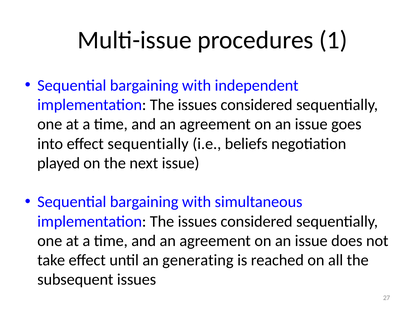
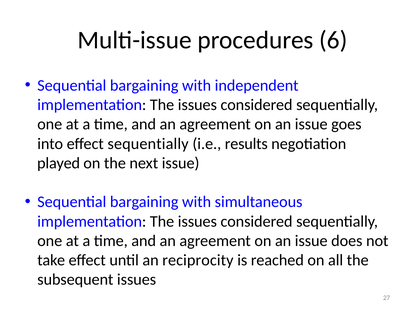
1: 1 -> 6 (333, 40)
beliefs: beliefs -> results (246, 143)
generating: generating -> reciprocity (198, 260)
